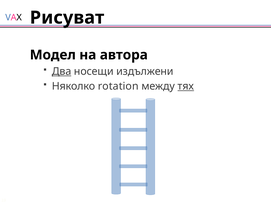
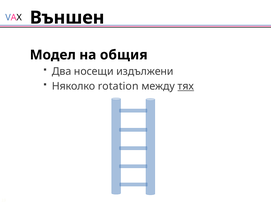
Рисуват: Рисуват -> Външен (67, 18)
автора: автора -> общия (124, 55)
Два underline: present -> none (62, 71)
